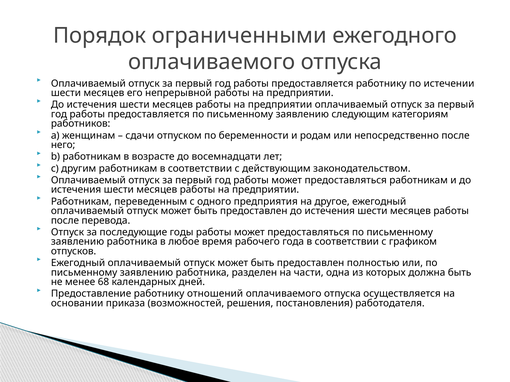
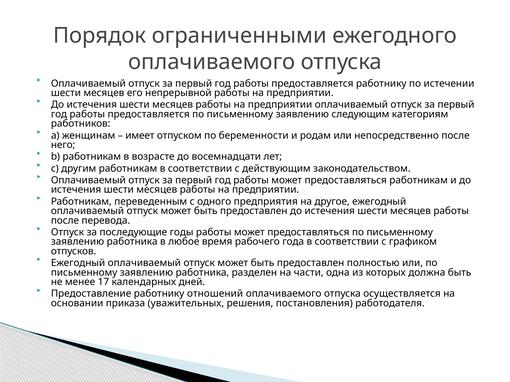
сдачи: сдачи -> имеет (140, 136)
68: 68 -> 17 (103, 282)
возможностей: возможностей -> уважительных (186, 304)
